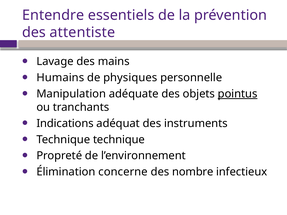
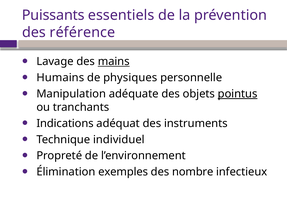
Entendre: Entendre -> Puissants (53, 15)
attentiste: attentiste -> référence (82, 32)
mains underline: none -> present (114, 62)
Technique technique: technique -> individuel (119, 140)
concerne: concerne -> exemples (123, 172)
